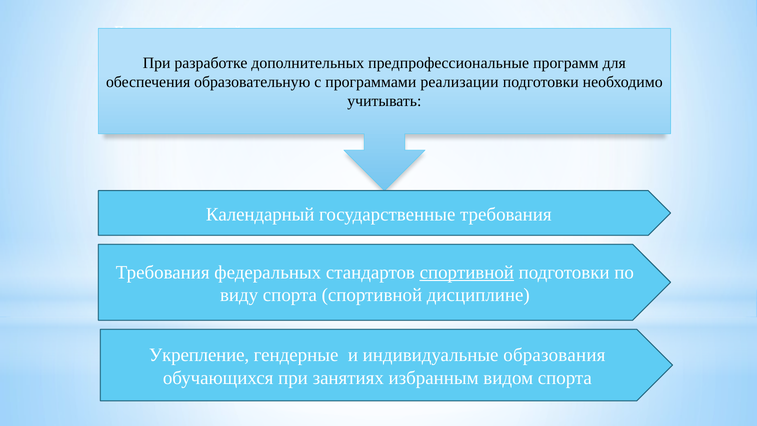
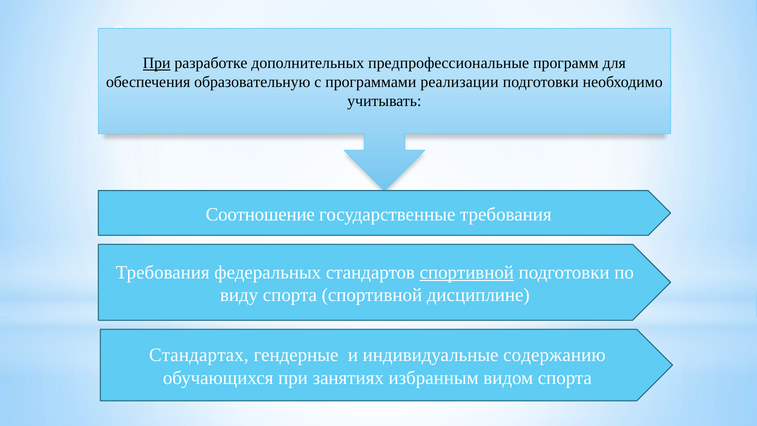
При underline: none -> present (157, 63)
Календарный: Календарный -> Соотношение (260, 214)
Укрепление: Укрепление -> Стандартах (199, 355)
образования: образования -> содержанию (554, 355)
